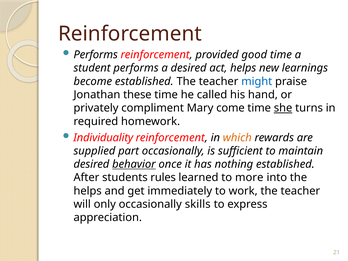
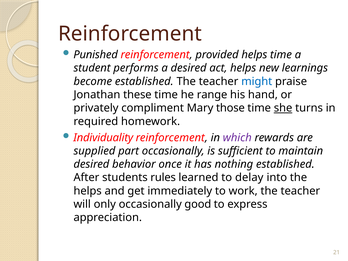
Performs: Performs -> Punished (96, 55)
provided good: good -> helps (254, 55)
called: called -> range (212, 95)
come: come -> those (230, 108)
which colour: orange -> purple (237, 138)
behavior underline: present -> none (134, 164)
more: more -> delay (249, 178)
skills: skills -> good (198, 204)
